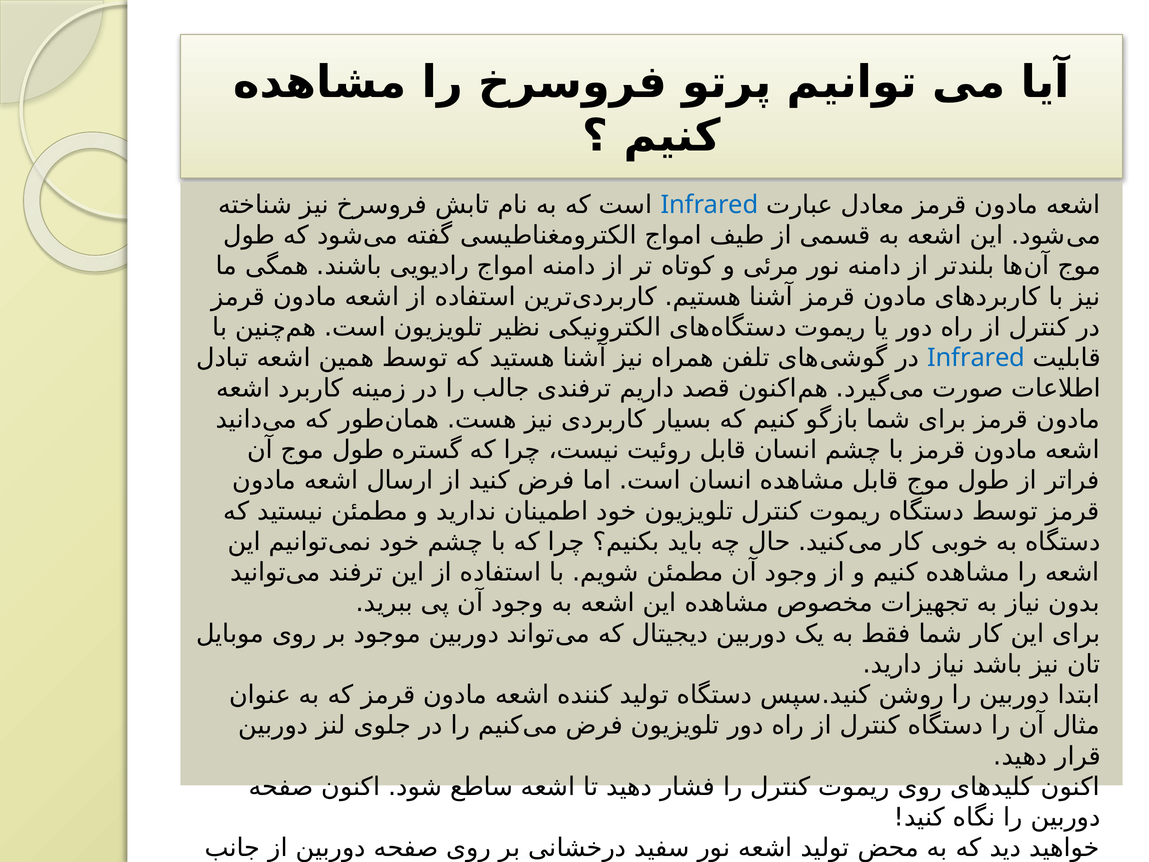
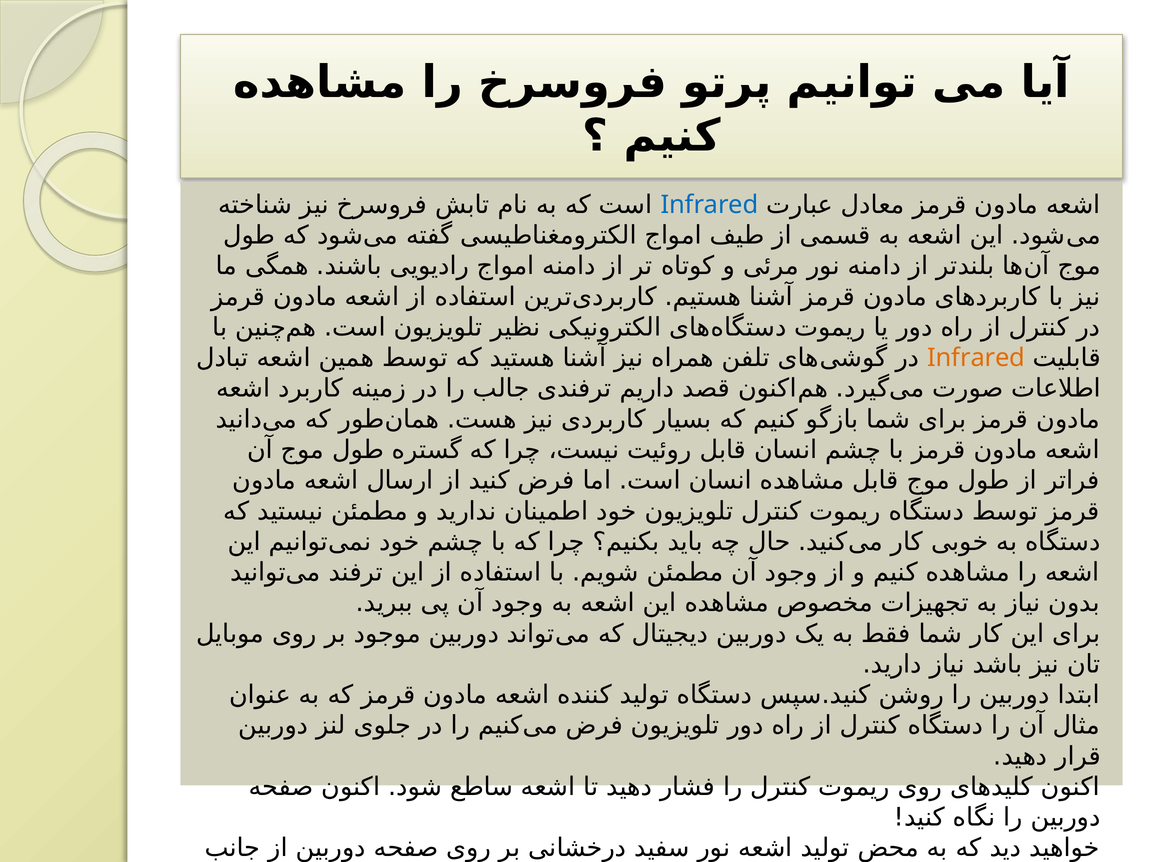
Infrared colour: blue -> orange (976, 358)
